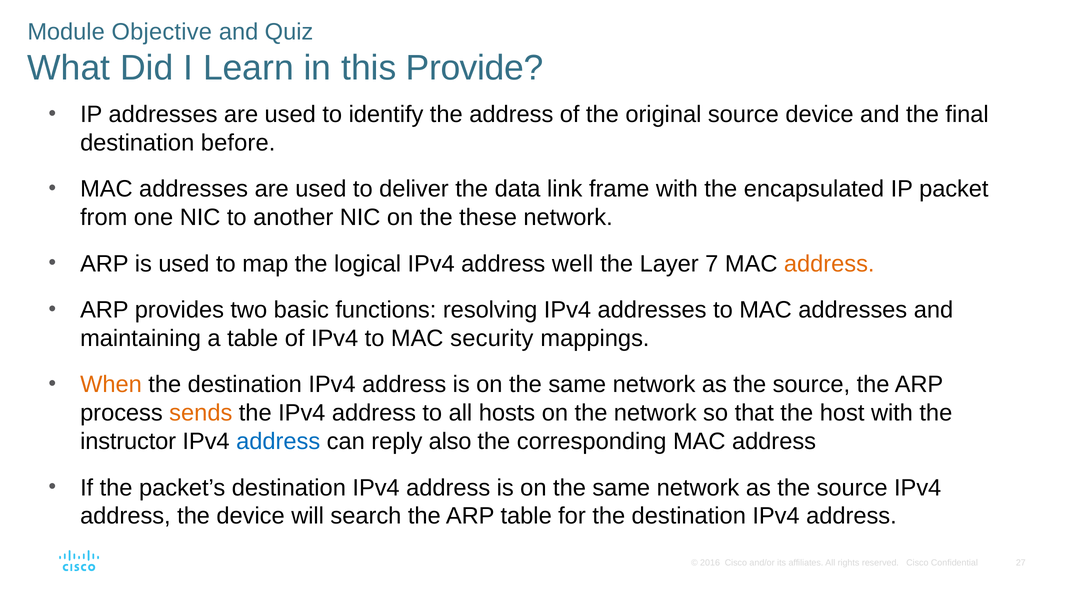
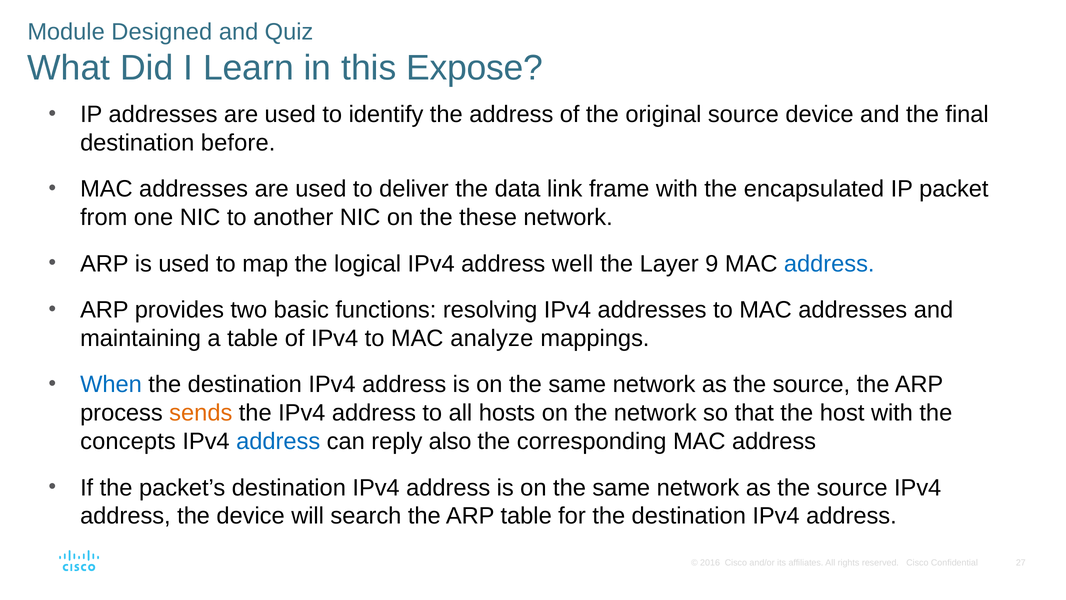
Objective: Objective -> Designed (162, 32)
Provide: Provide -> Expose (475, 68)
7: 7 -> 9 (712, 264)
address colour: orange -> blue (829, 264)
security: security -> analyze (492, 338)
When colour: orange -> blue (111, 384)
instructor: instructor -> concepts (128, 441)
